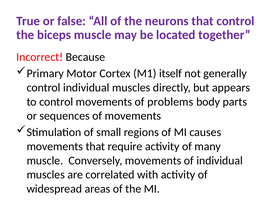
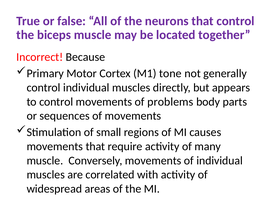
itself: itself -> tone (170, 73)
